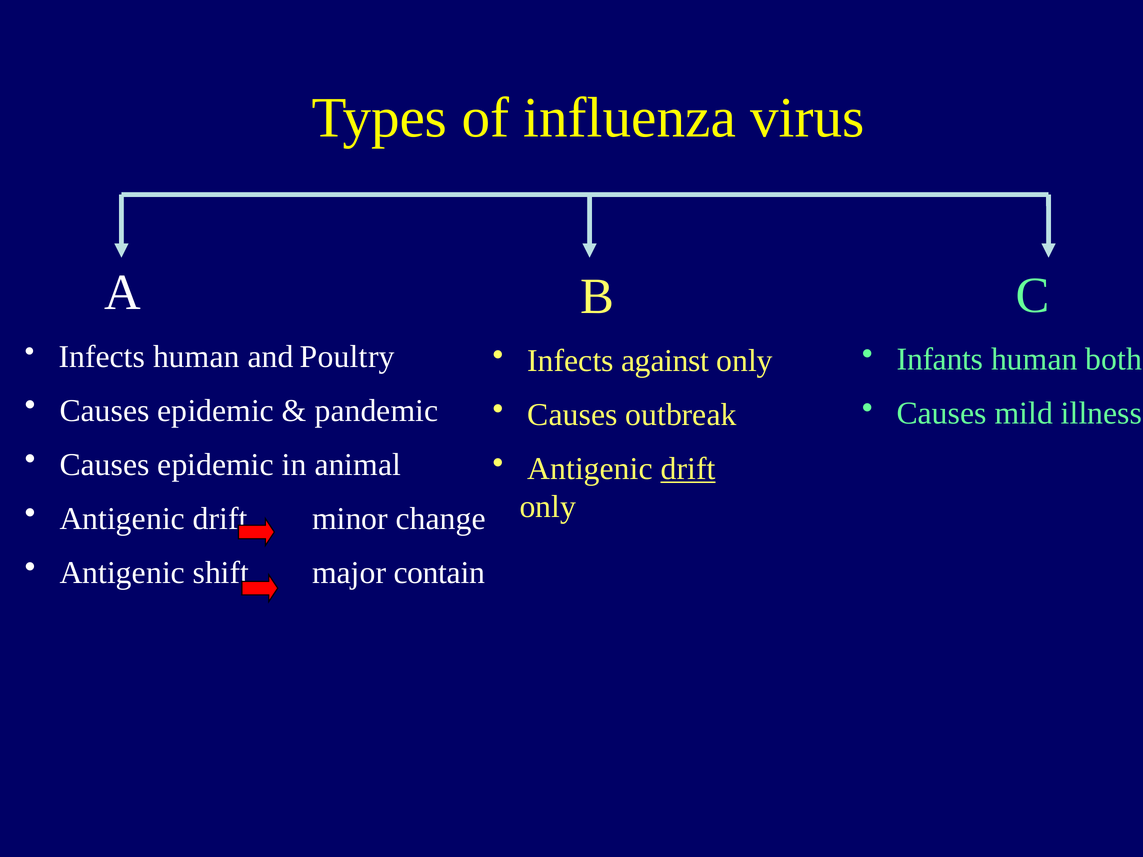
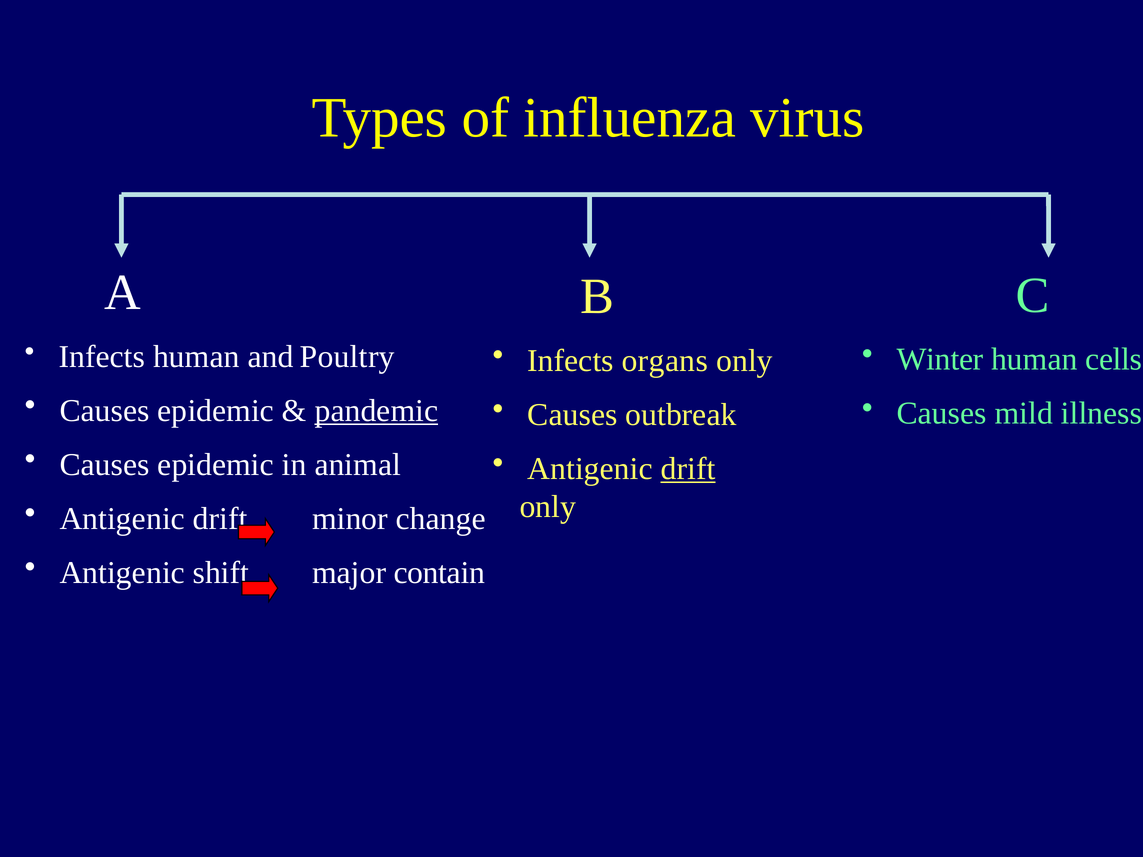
Infants: Infants -> Winter (940, 360)
both: both -> cells (1114, 360)
against: against -> organs (665, 361)
pandemic underline: none -> present (376, 411)
